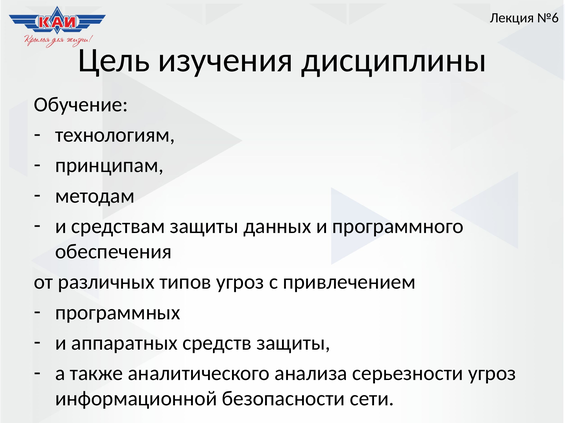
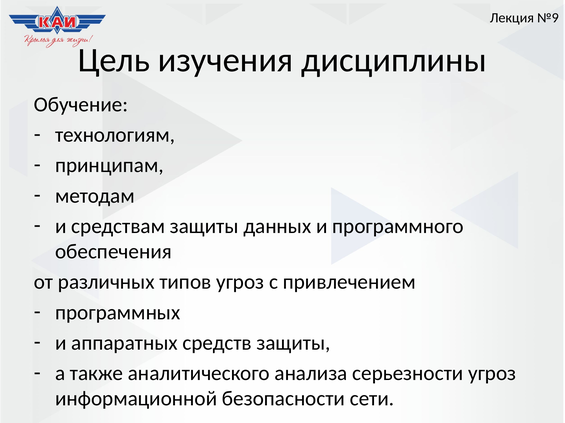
№6: №6 -> №9 (548, 18)
